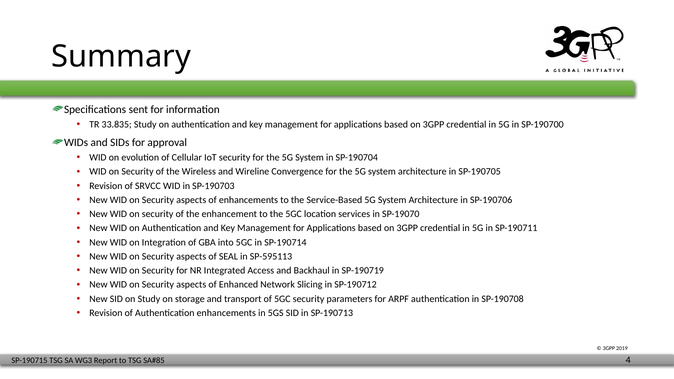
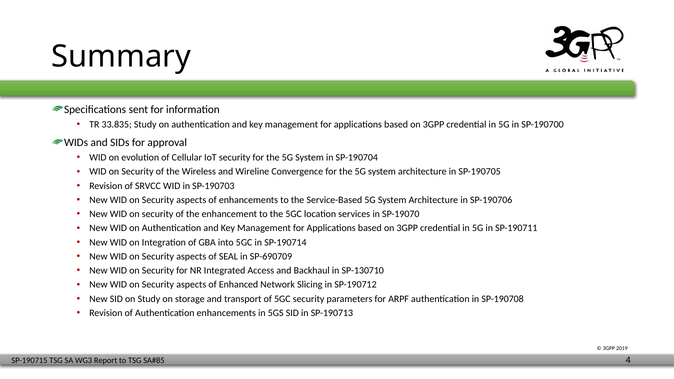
SP-595113: SP-595113 -> SP-690709 (271, 257)
SP-190719: SP-190719 -> SP-130710 (363, 271)
